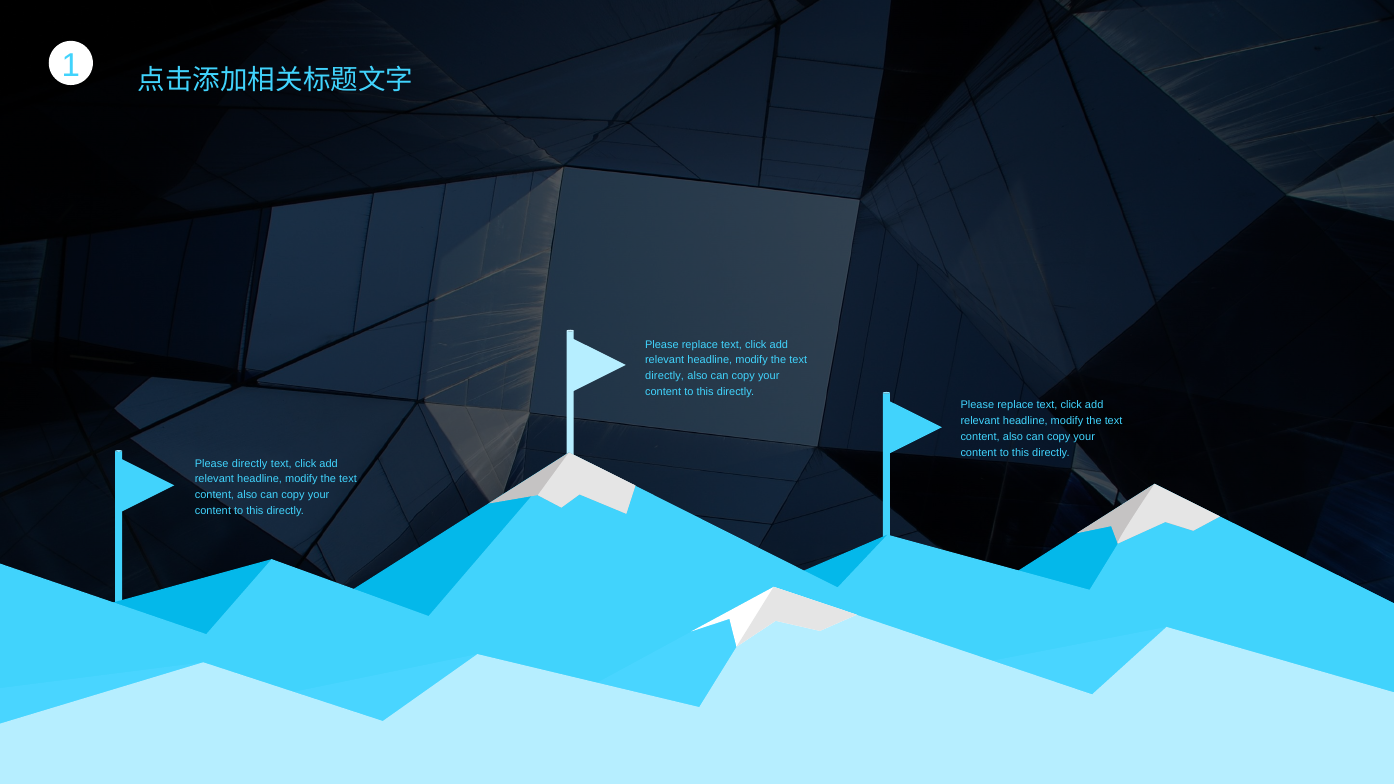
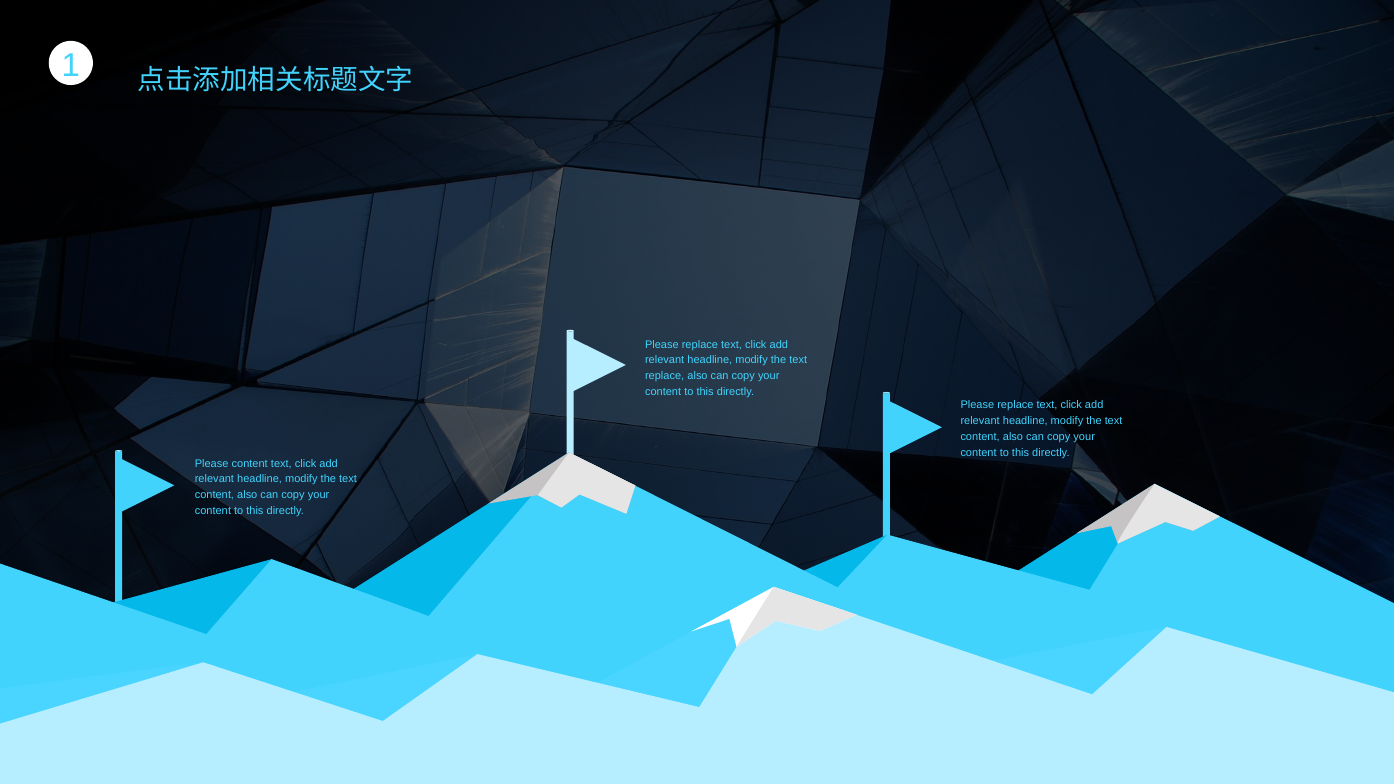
directly: directly -> replace (665, 376)
Please directly: directly -> content (250, 463)
